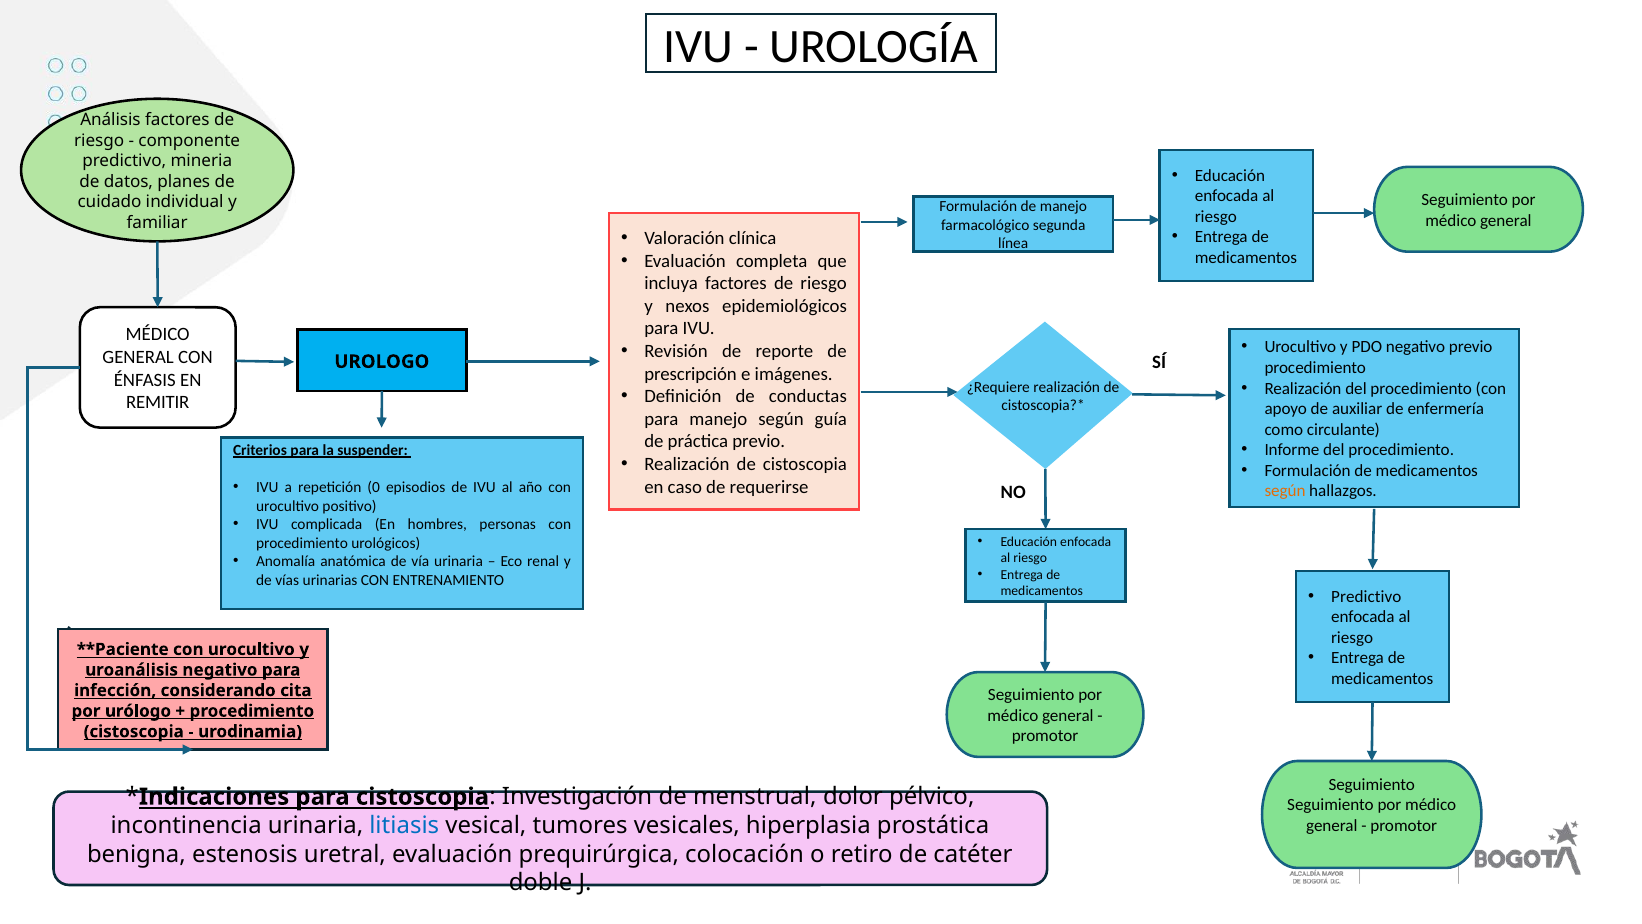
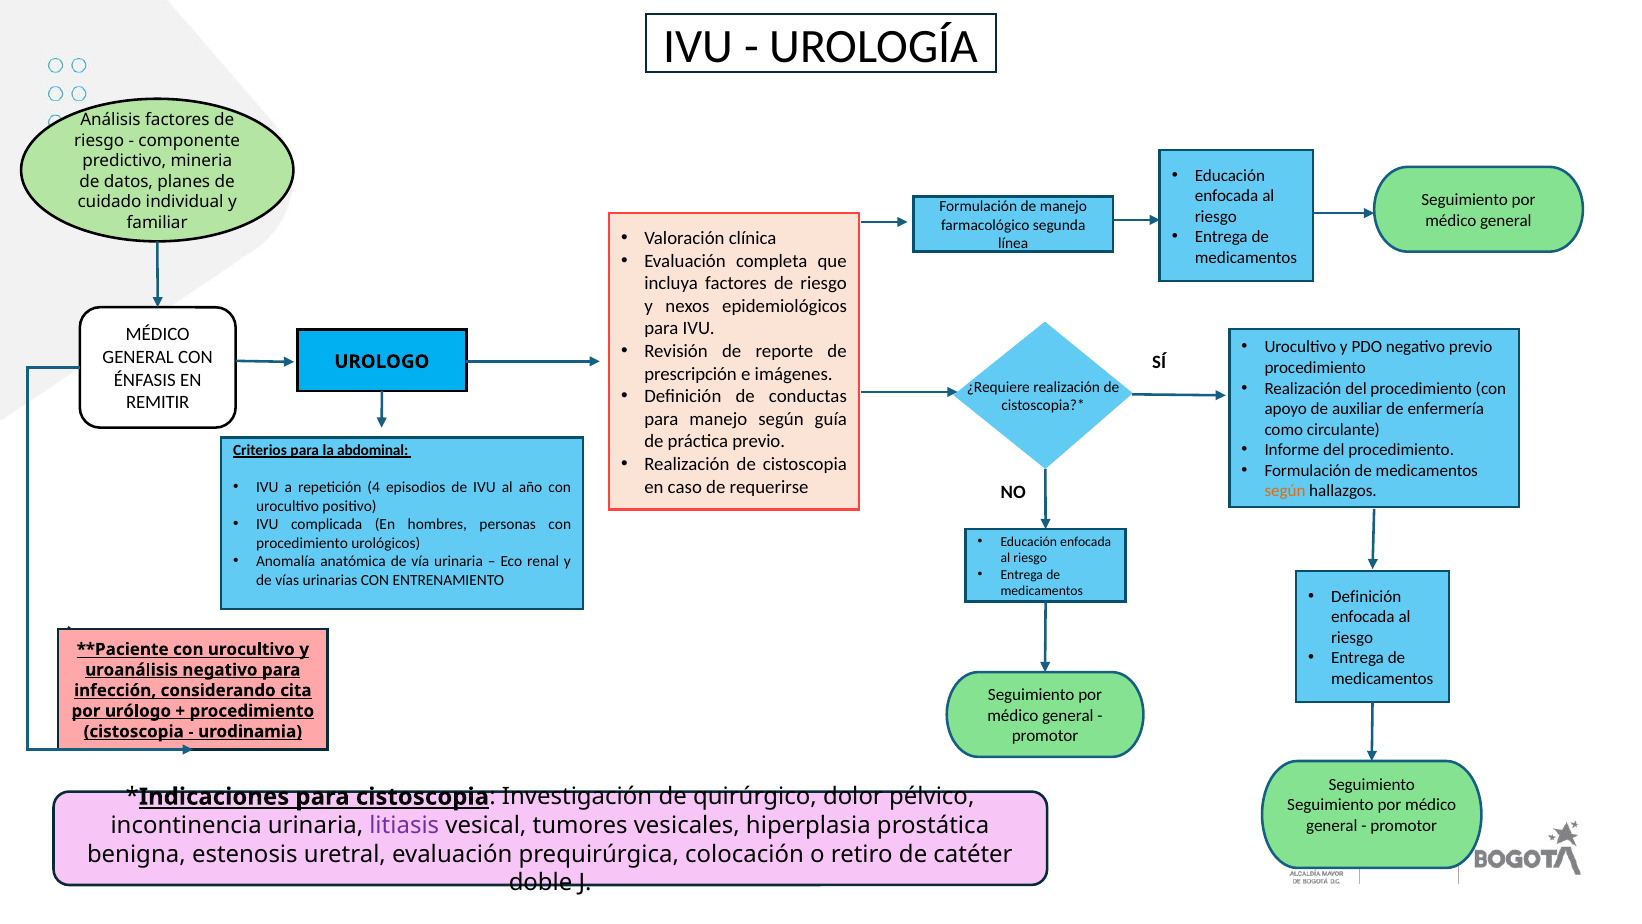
suspender: suspender -> abdominal (373, 450)
0: 0 -> 4 (374, 487)
Predictivo: Predictivo -> Definición (1366, 596)
menstrual: menstrual -> quirúrgico (755, 796)
litiasis colour: blue -> purple (404, 825)
